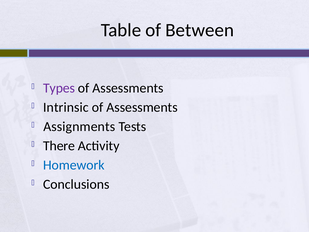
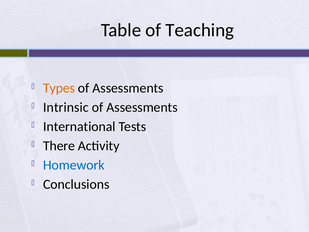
Between: Between -> Teaching (200, 30)
Types colour: purple -> orange (59, 88)
Assignments: Assignments -> International (79, 126)
